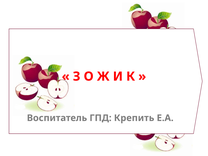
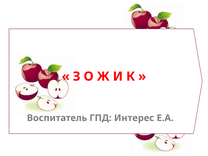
Крепить: Крепить -> Интерес (134, 118)
